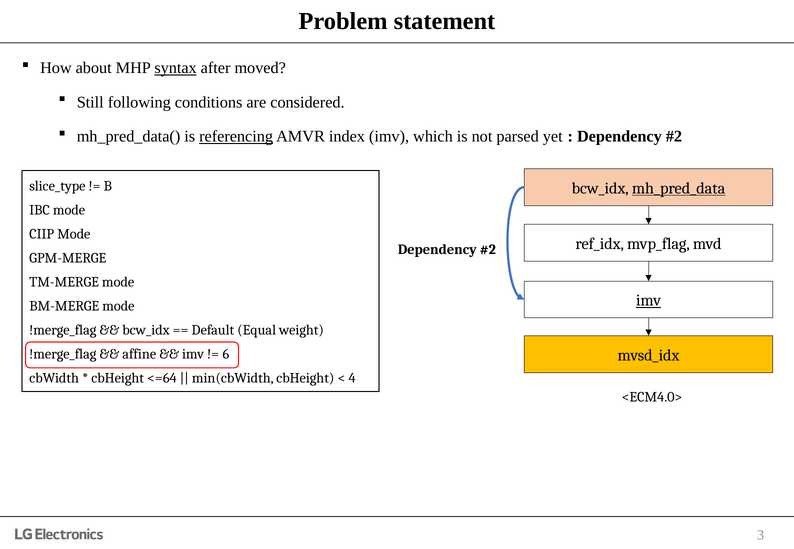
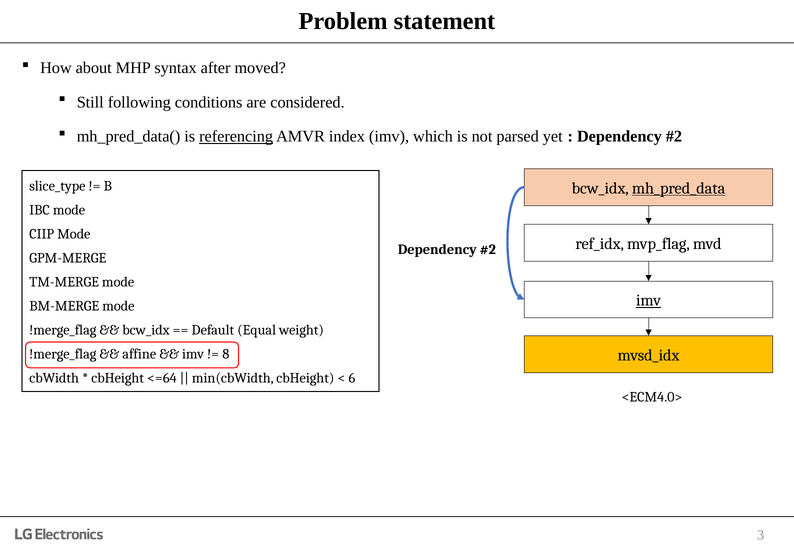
syntax underline: present -> none (176, 68)
6: 6 -> 8 (226, 354)
4: 4 -> 6 (352, 379)
